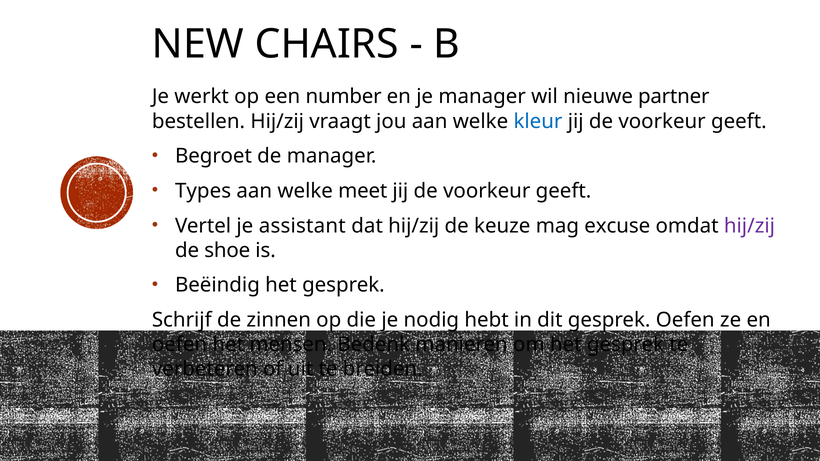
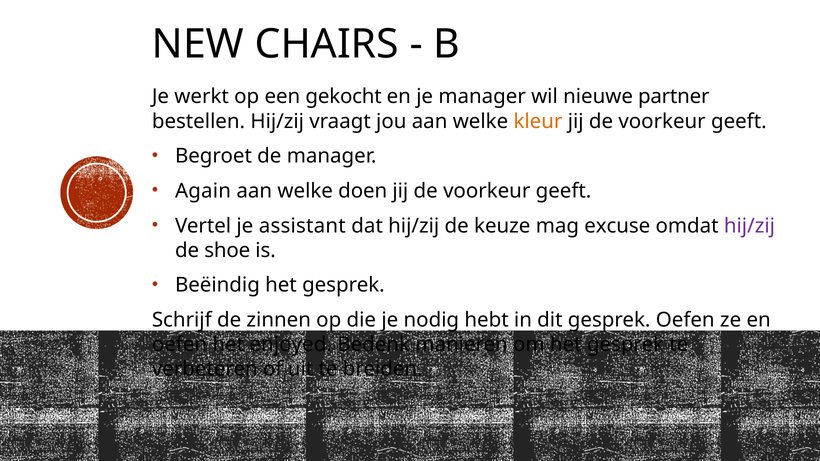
number: number -> gekocht (344, 97)
kleur colour: blue -> orange (538, 121)
Types: Types -> Again (203, 191)
meet: meet -> doen (363, 191)
mensen: mensen -> enjoyed (291, 345)
